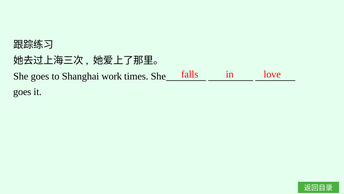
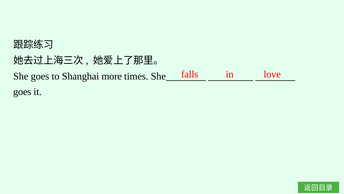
work: work -> more (112, 76)
